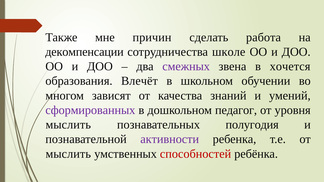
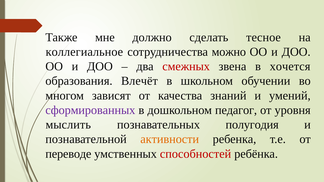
причин: причин -> должно (152, 37)
работа: работа -> тесное (263, 37)
декомпенсации: декомпенсации -> коллегиальное (84, 52)
школе: школе -> можно (229, 52)
смежных colour: purple -> red (186, 66)
активности colour: purple -> orange (170, 139)
мыслить: мыслить -> переводе (68, 154)
